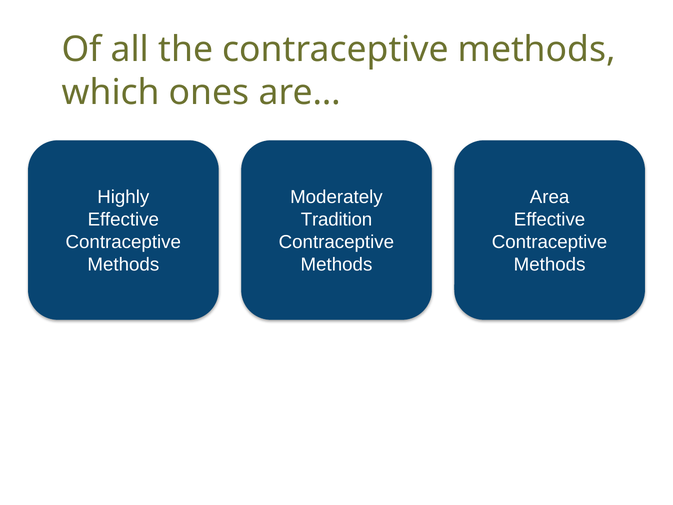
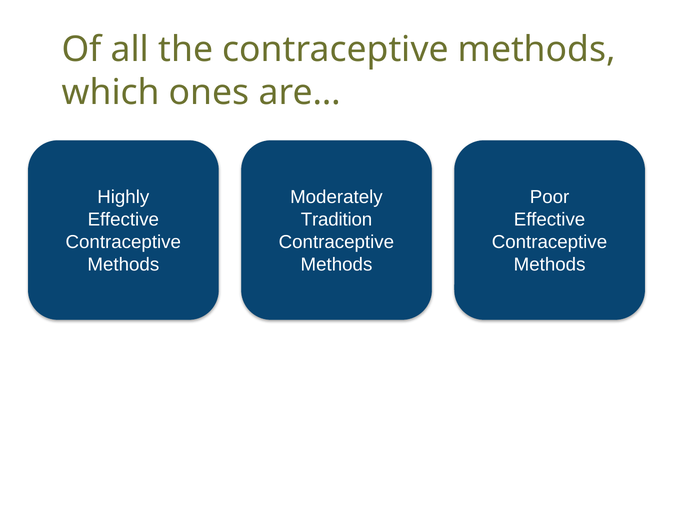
Area: Area -> Poor (550, 197)
